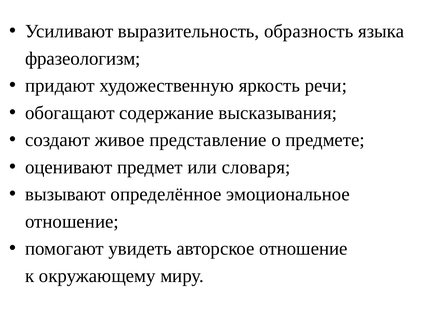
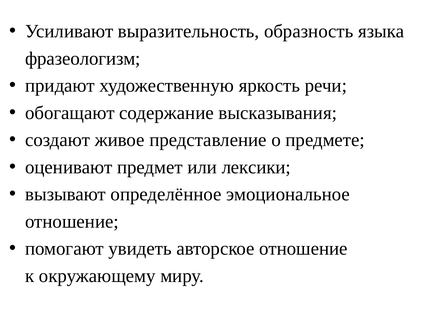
словаря: словаря -> лексики (256, 167)
